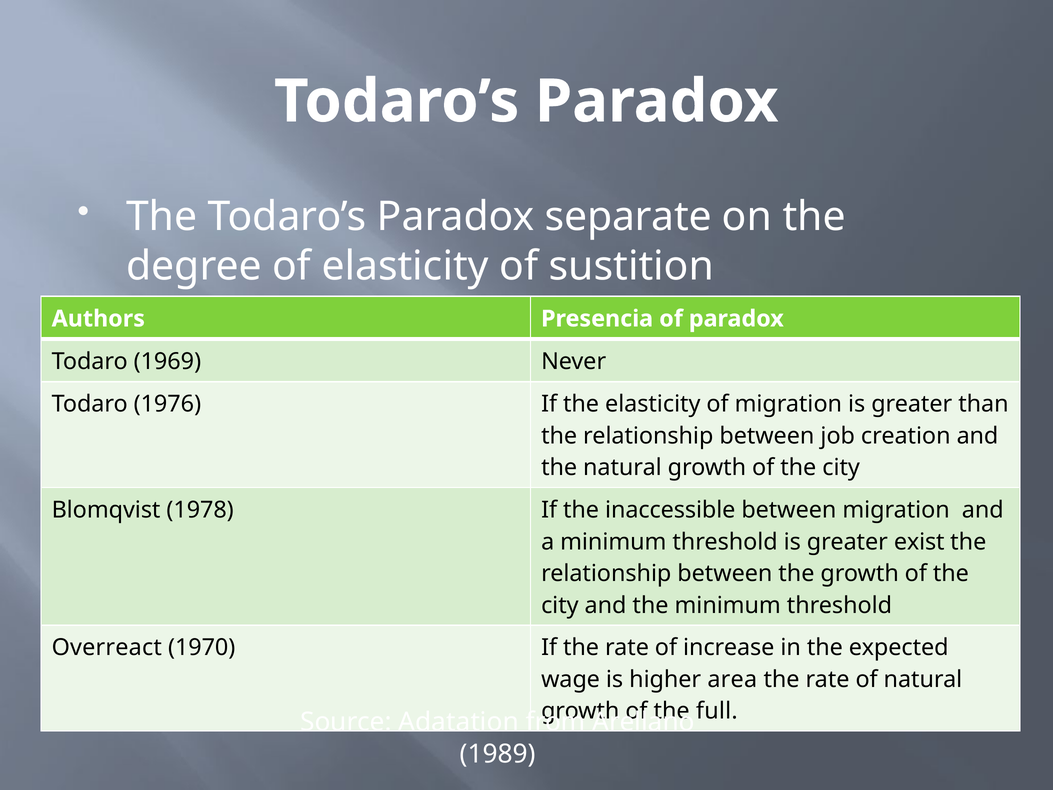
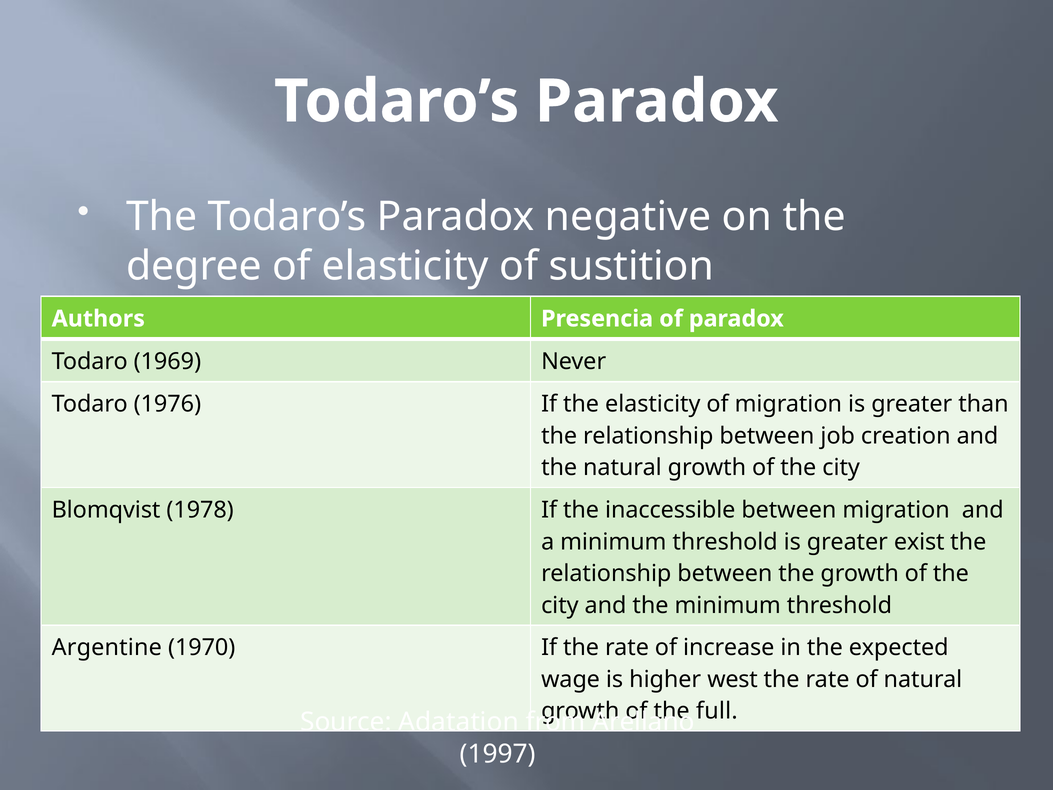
separate: separate -> negative (628, 217)
Overreact: Overreact -> Argentine (107, 647)
area: area -> west (733, 679)
1989: 1989 -> 1997 (498, 754)
